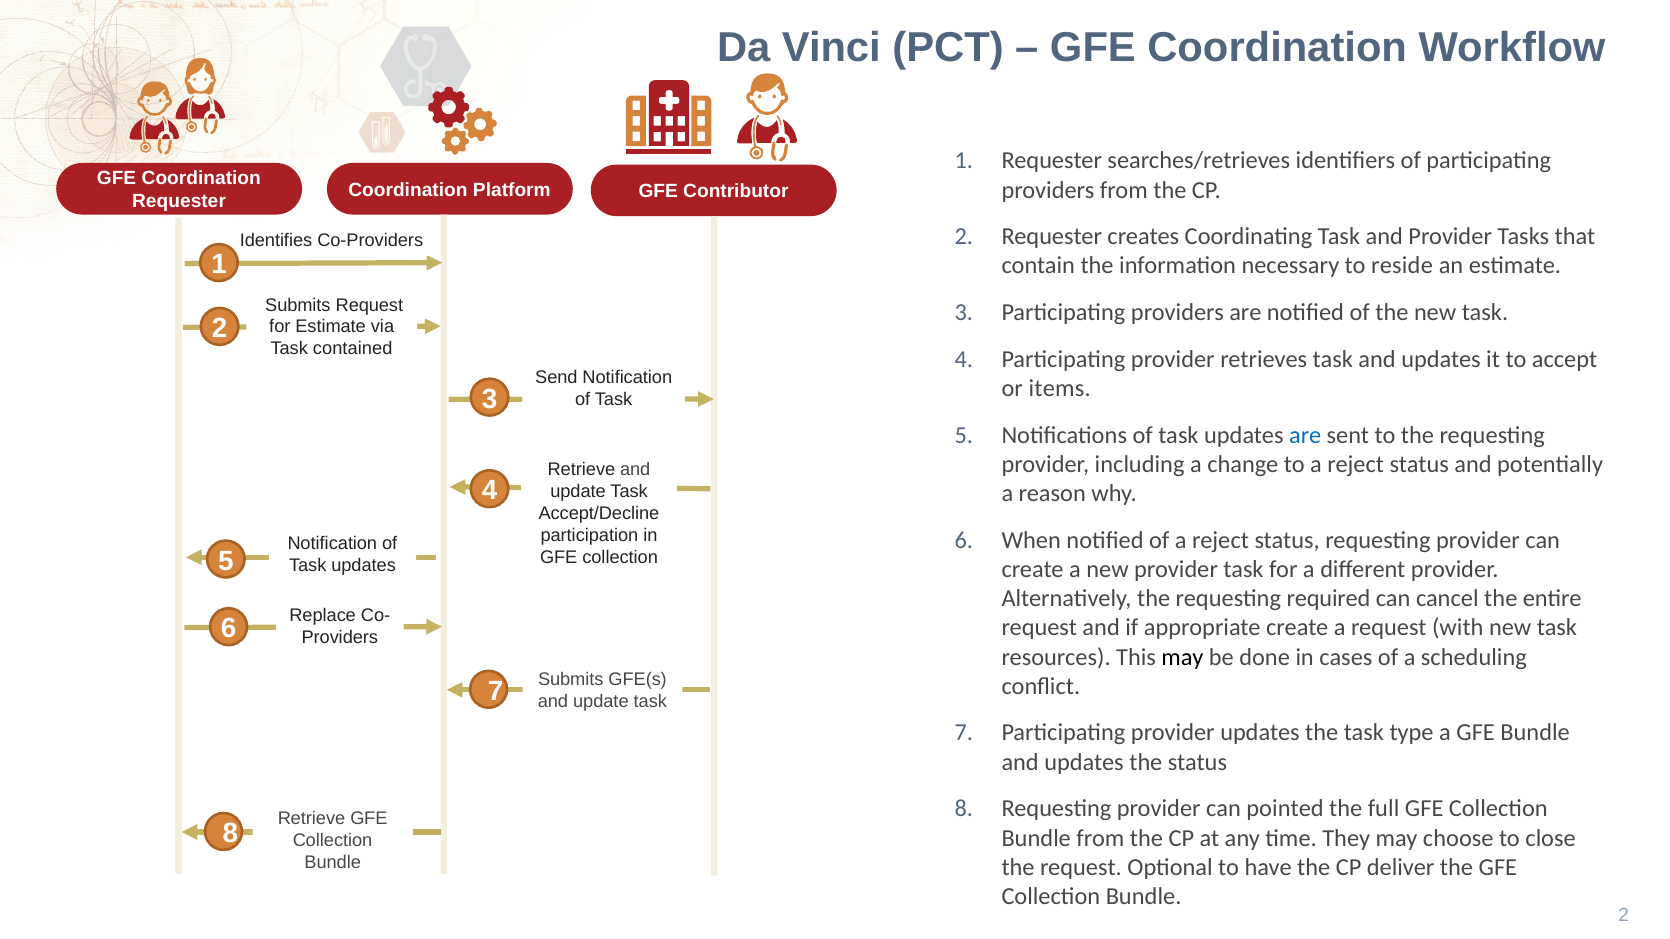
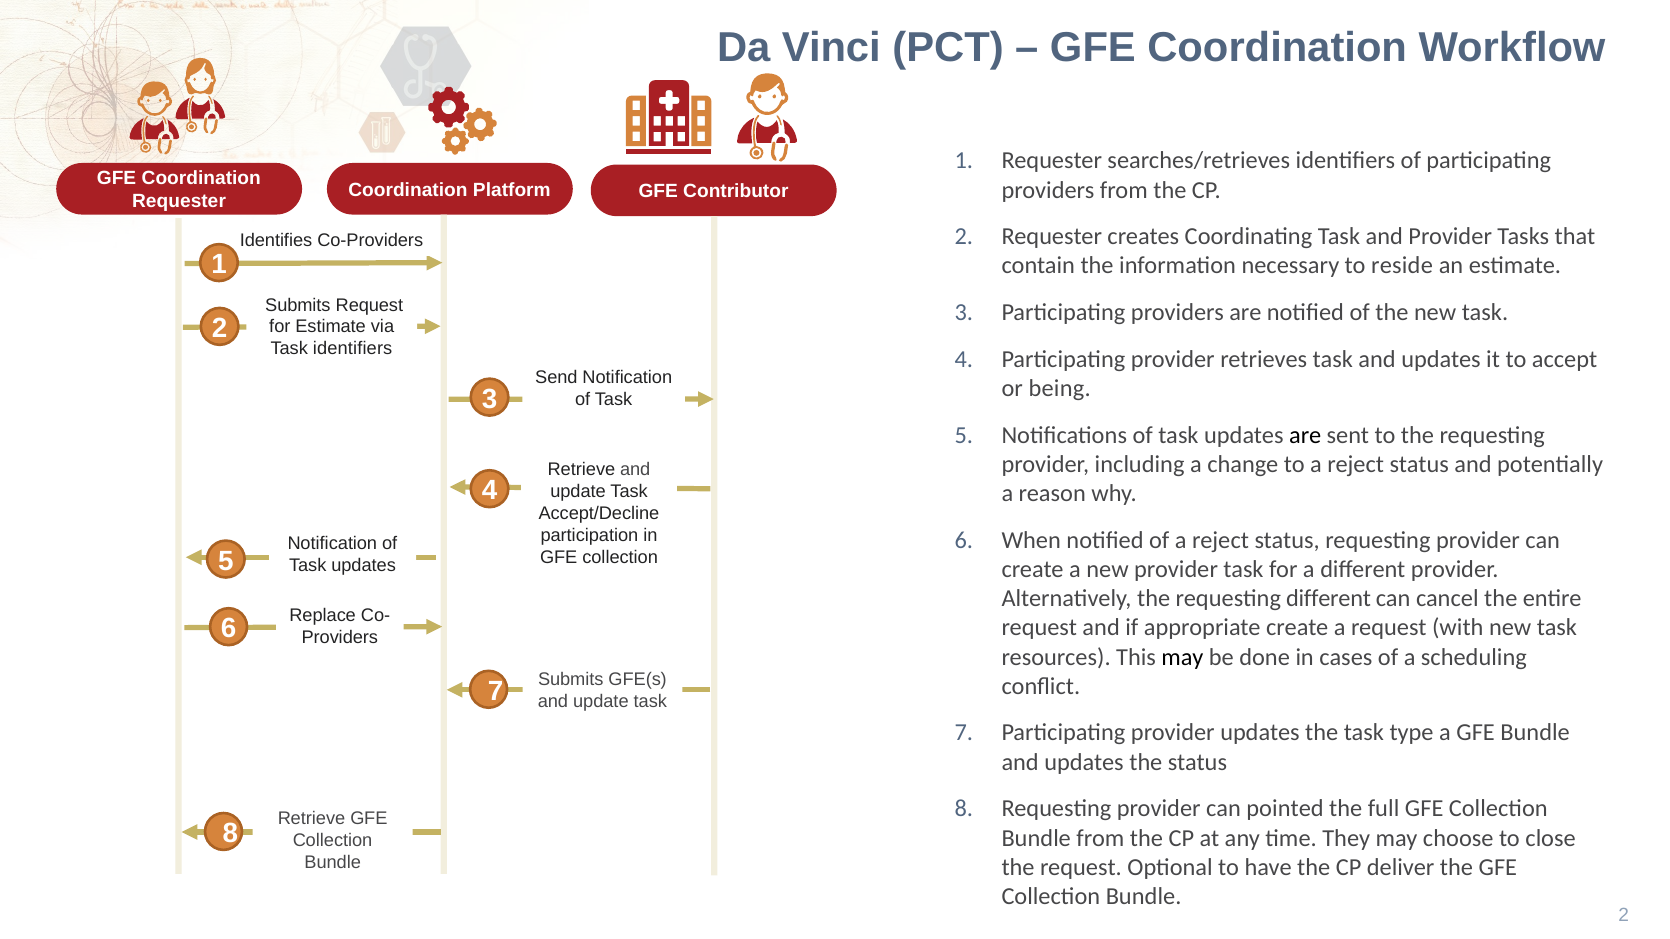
Task contained: contained -> identifiers (353, 349)
items: items -> being (1060, 389)
are colour: blue -> black (1305, 435)
requesting required: required -> different (1329, 599)
